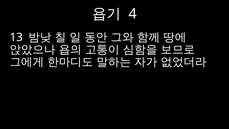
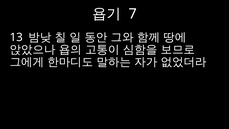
4: 4 -> 7 (133, 14)
